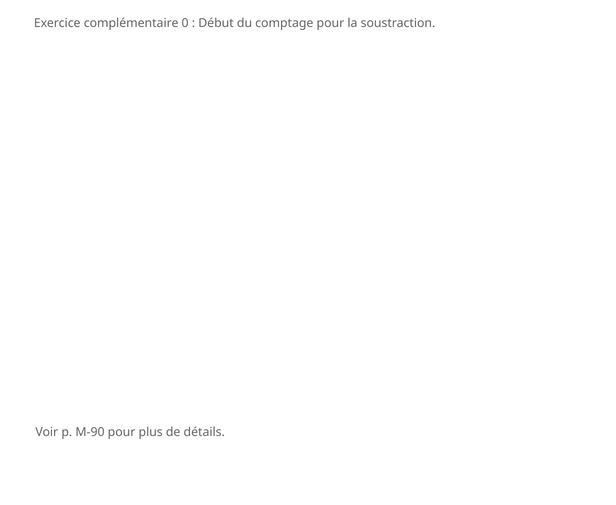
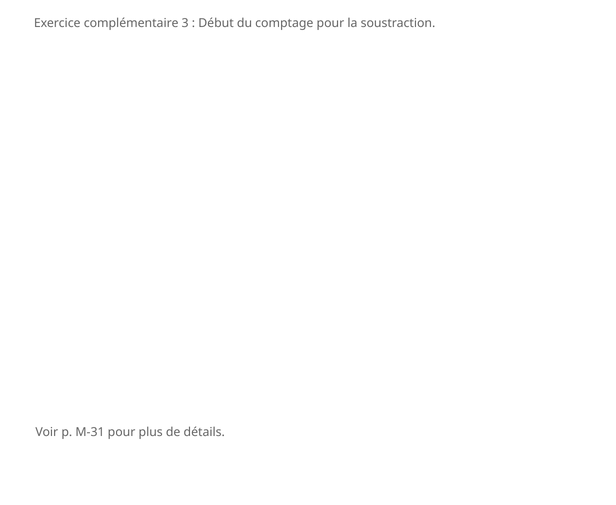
0: 0 -> 3 (185, 23)
M-90: M-90 -> M-31 (90, 432)
